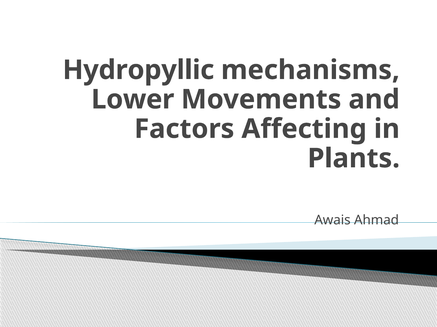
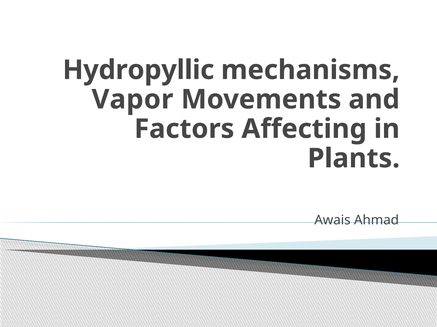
Lower: Lower -> Vapor (132, 100)
